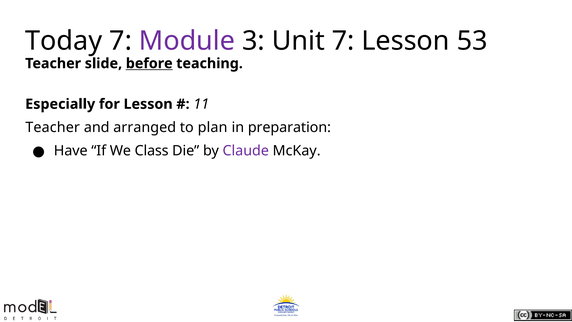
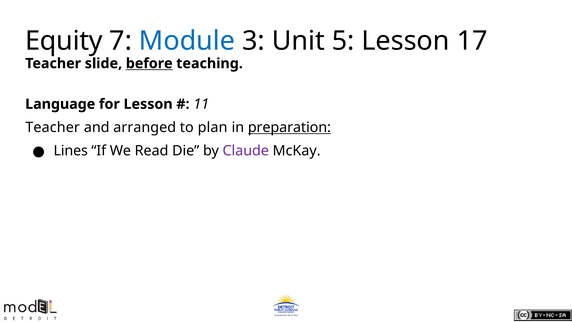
Today: Today -> Equity (64, 41)
Module colour: purple -> blue (187, 41)
Unit 7: 7 -> 5 (343, 41)
53: 53 -> 17 (472, 41)
Especially: Especially -> Language (60, 104)
preparation underline: none -> present (289, 127)
Have: Have -> Lines (71, 151)
Class: Class -> Read (152, 151)
